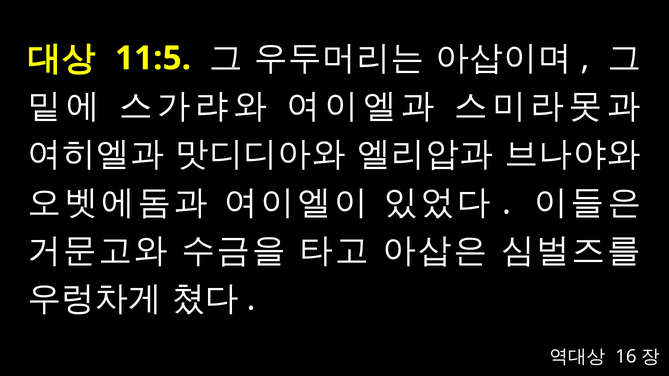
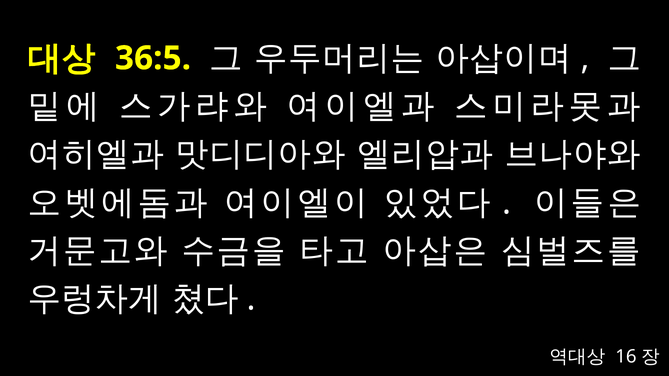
11:5: 11:5 -> 36:5 (153, 58)
